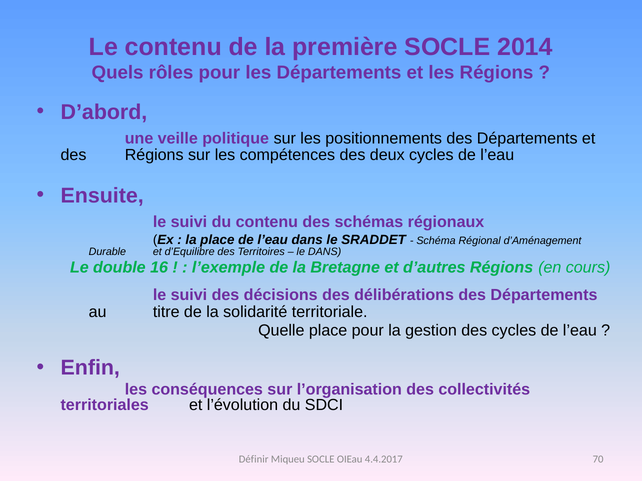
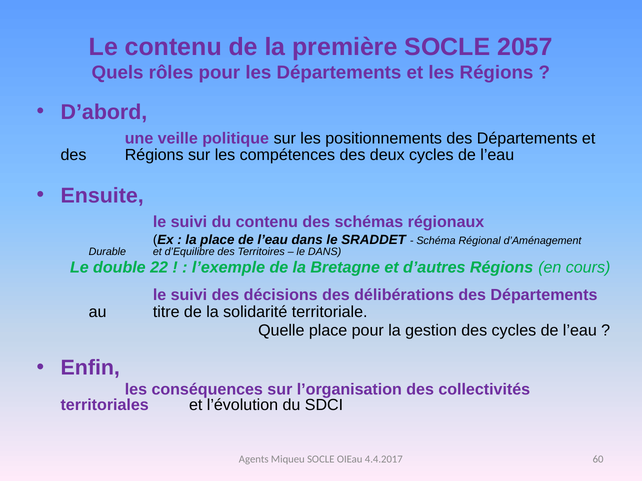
2014: 2014 -> 2057 (525, 47)
16: 16 -> 22 (159, 268)
Définir: Définir -> Agents (254, 460)
70: 70 -> 60 (598, 460)
